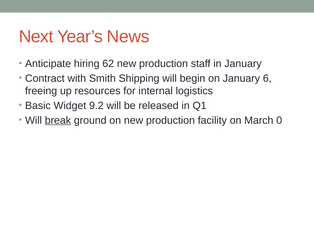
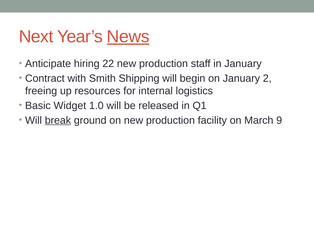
News underline: none -> present (128, 37)
62: 62 -> 22 (108, 64)
6: 6 -> 2 (267, 78)
9.2: 9.2 -> 1.0 (96, 105)
0: 0 -> 9 (279, 120)
